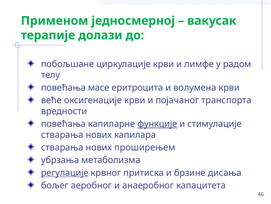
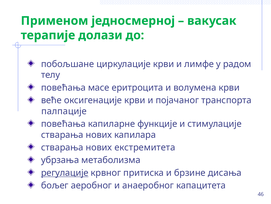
вредности: вредности -> палпације (64, 111)
функције underline: present -> none (157, 123)
проширењем: проширењем -> екстремитета (145, 147)
